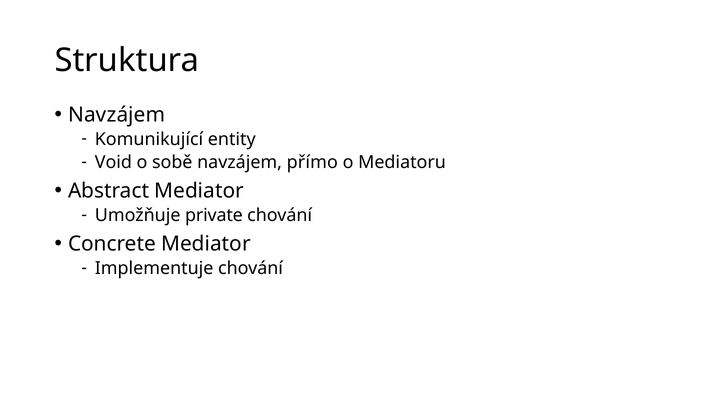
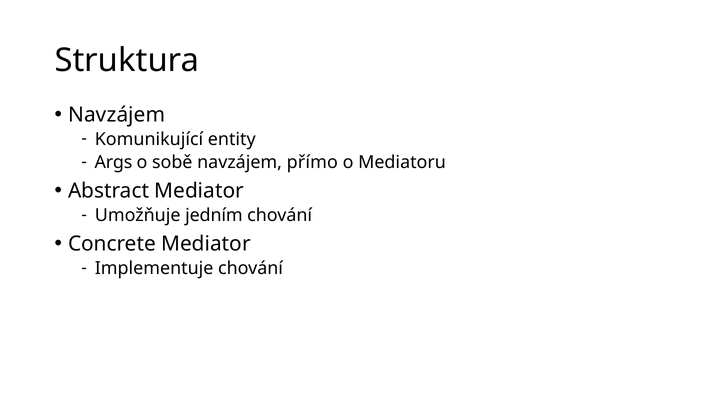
Void: Void -> Args (113, 162)
private: private -> jedním (214, 215)
